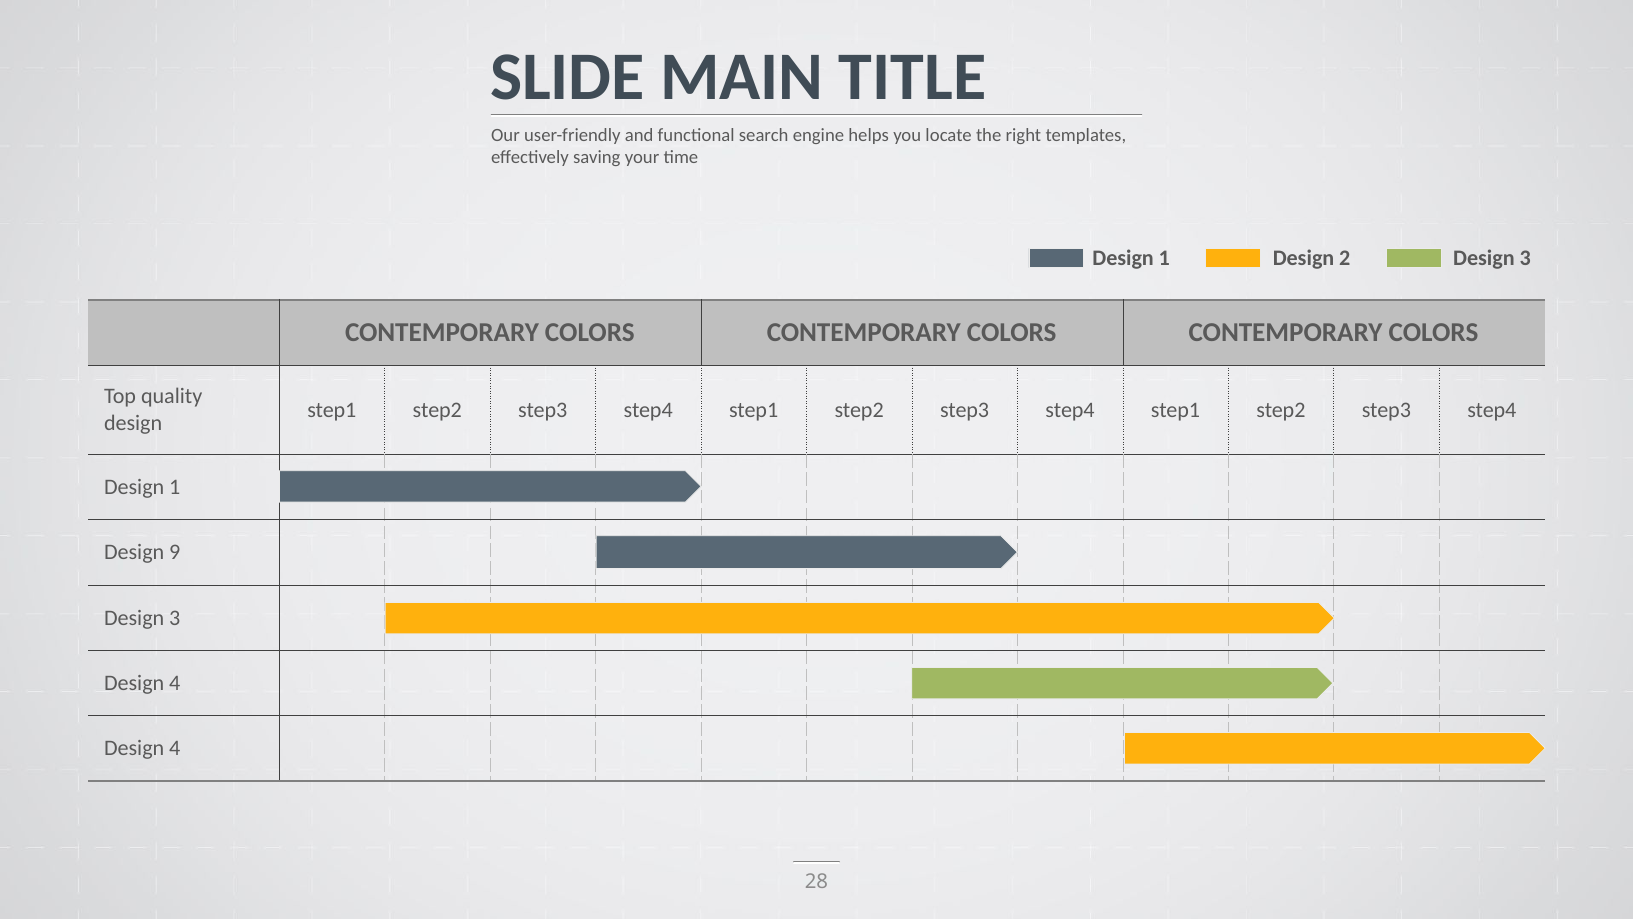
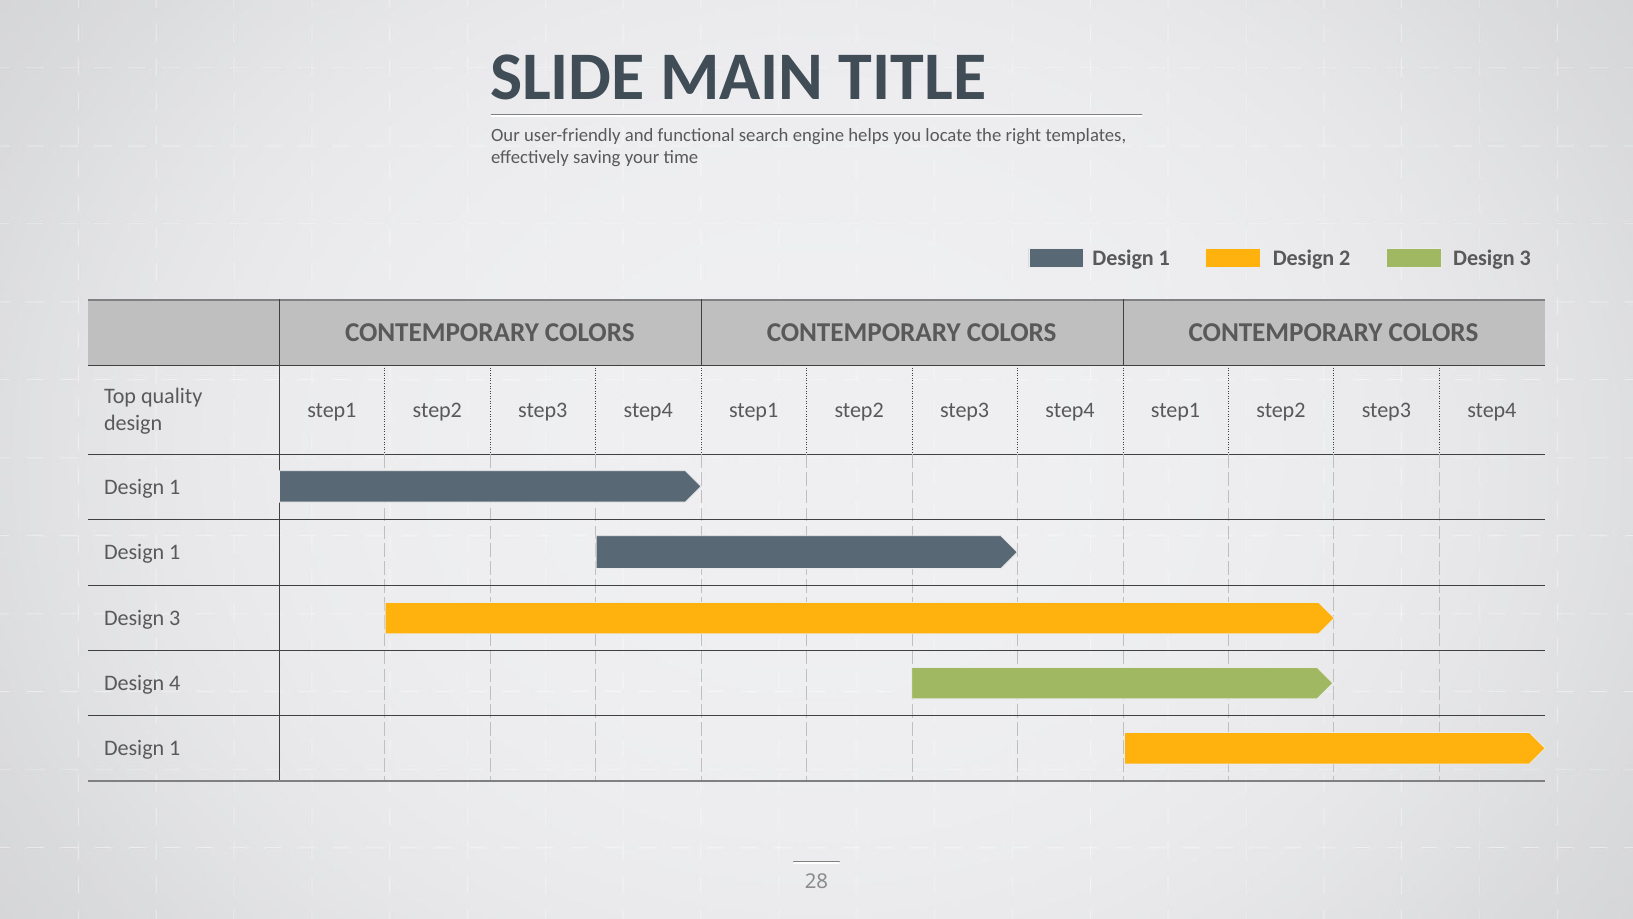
9: 9 -> 1 (175, 552)
4: 4 -> 1 (175, 748)
